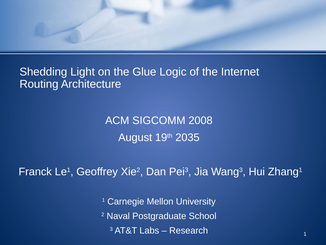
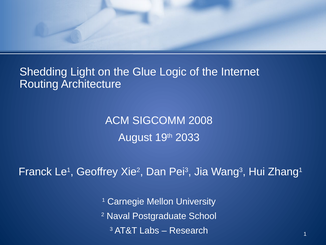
2035: 2035 -> 2033 (187, 137)
